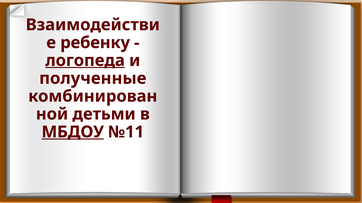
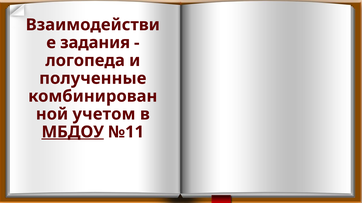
ребенку: ребенку -> задания (95, 43)
логопеда underline: present -> none (85, 61)
детьми: детьми -> учетом (104, 114)
